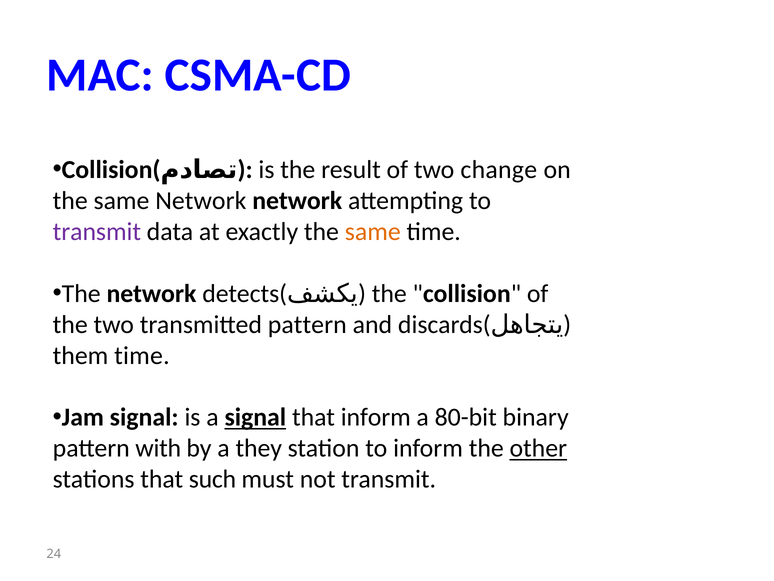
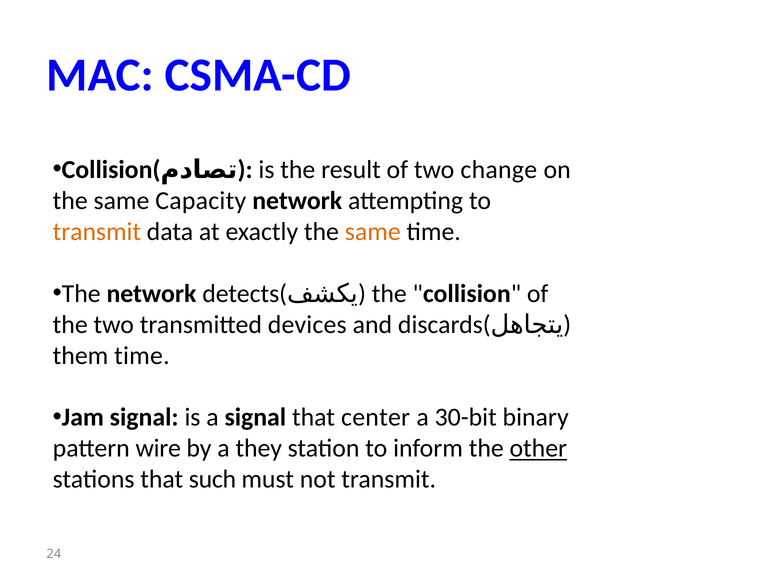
same Network: Network -> Capacity (201, 200)
transmit colour: purple -> orange (97, 231)
transmitted pattern: pattern -> devices (307, 324)
signal underline: present -> none (255, 417)
that inform: inform -> center (376, 417)
80-bit: 80-bit -> 30-bit (466, 417)
with: with -> wire (158, 448)
